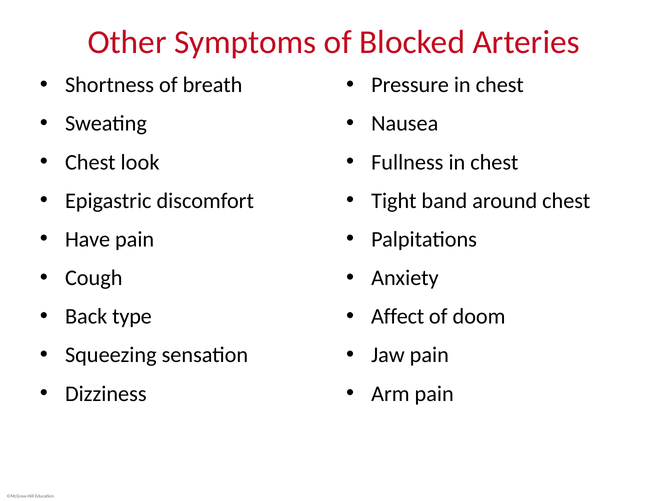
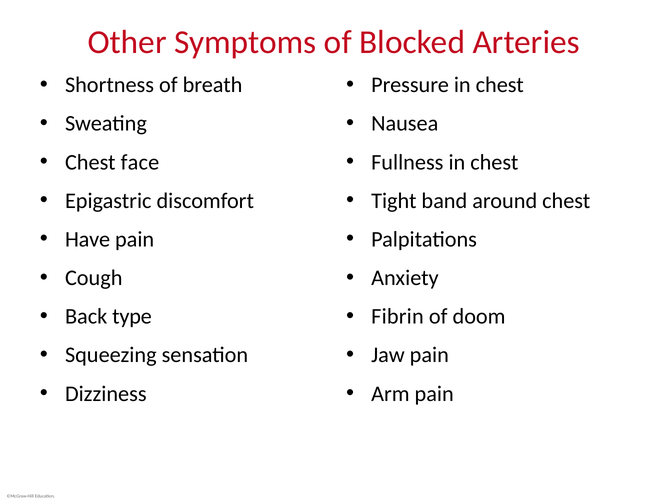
look: look -> face (140, 162)
Affect: Affect -> Fibrin (397, 316)
